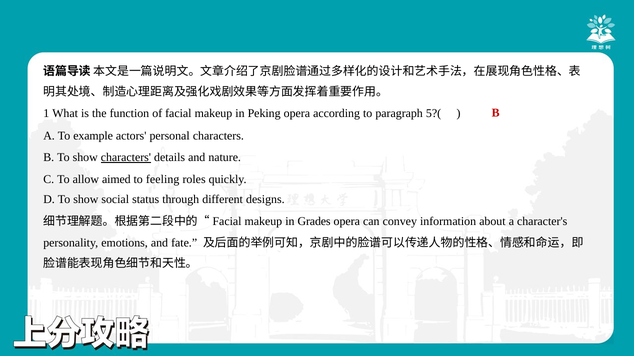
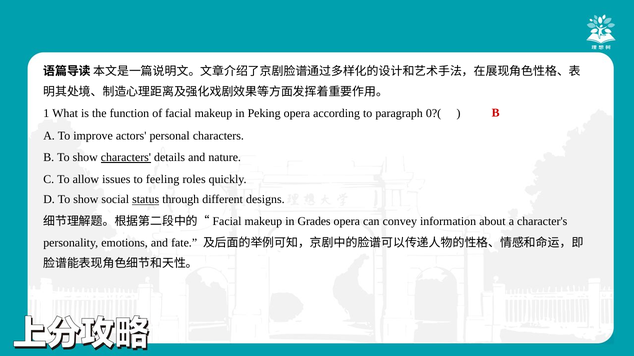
5?(: 5?( -> 0?( (434, 113)
example: example -> improve (93, 136)
aimed: aimed -> issues (116, 179)
status underline: none -> present (146, 200)
